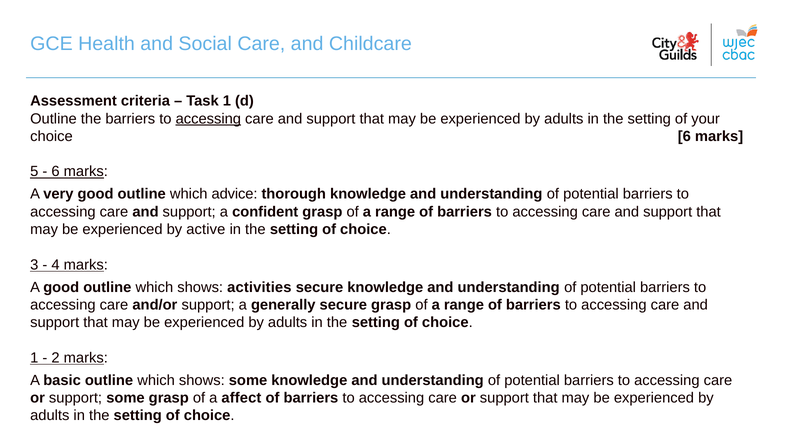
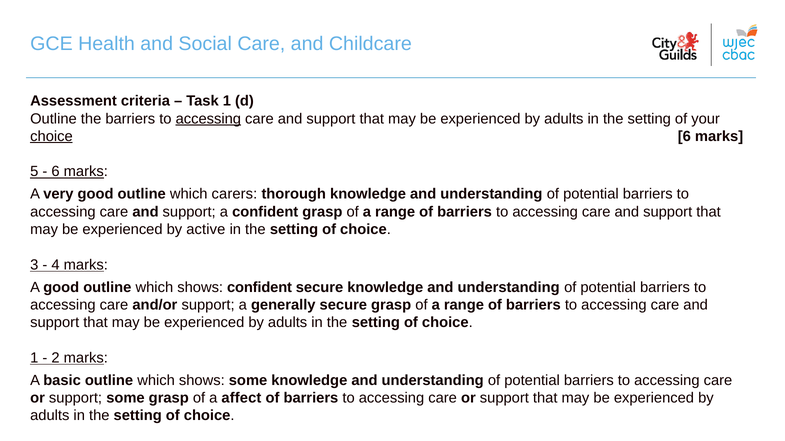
choice underline: none -> present (51, 136)
advice: advice -> carers (234, 194)
shows activities: activities -> confident (260, 288)
